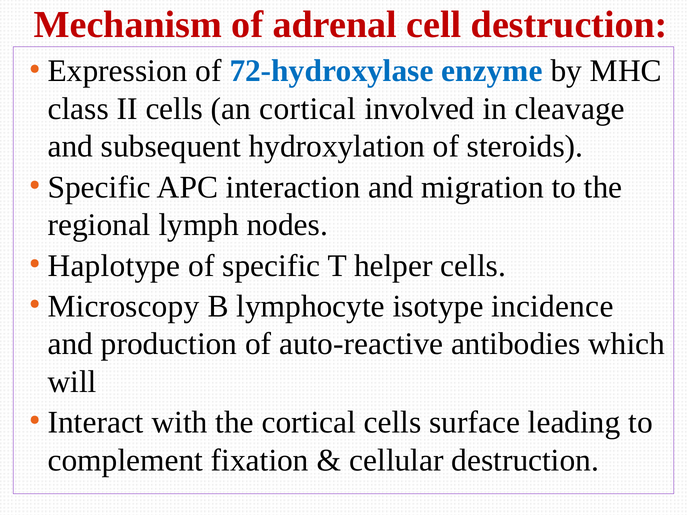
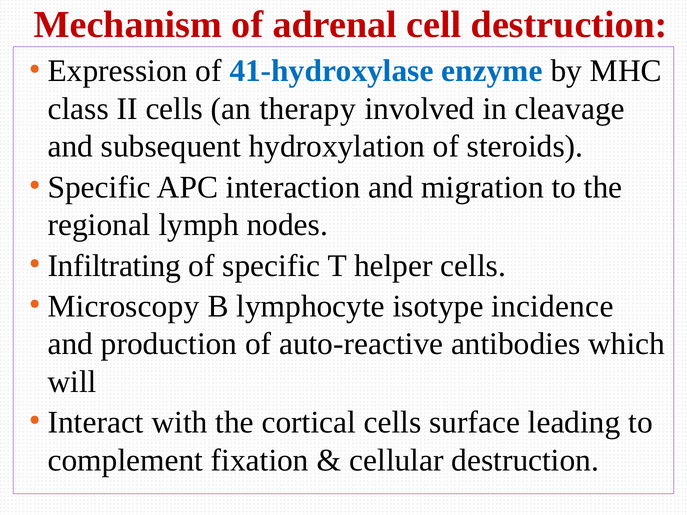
72-hydroxylase: 72-hydroxylase -> 41-hydroxylase (332, 71)
an cortical: cortical -> therapy (308, 109)
Haplotype: Haplotype -> Infiltrating (114, 266)
